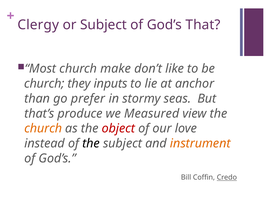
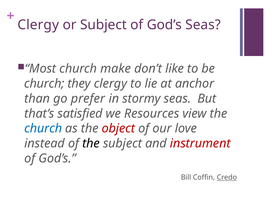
God’s That: That -> Seas (203, 25)
they inputs: inputs -> clergy (110, 84)
produce: produce -> satisfied (80, 114)
Measured: Measured -> Resources (152, 114)
church colour: orange -> blue (43, 128)
instrument colour: orange -> red (200, 143)
